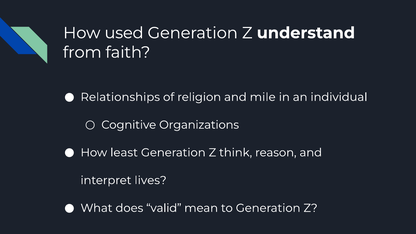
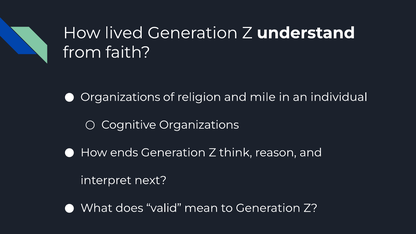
used: used -> lived (124, 33)
Relationships: Relationships -> Organizations (120, 97)
least: least -> ends (124, 153)
lives: lives -> next (151, 180)
